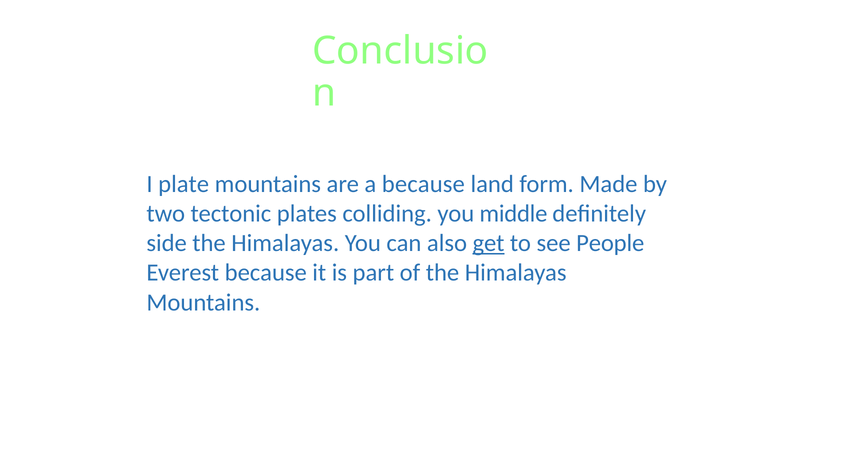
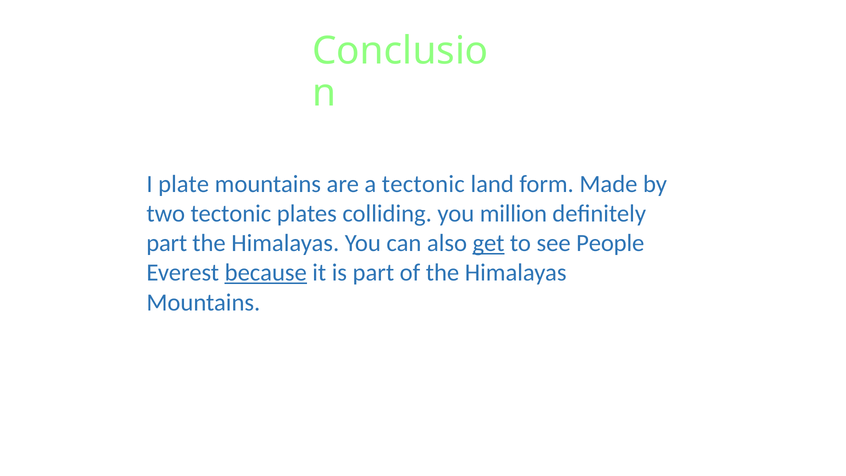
a because: because -> tectonic (423, 184)
middle: middle -> million (513, 213)
side: side -> part (167, 243)
because underline: none -> present (266, 273)
